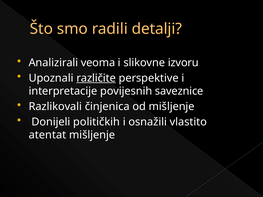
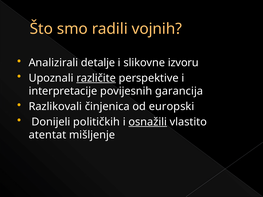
detalji: detalji -> vojnih (157, 29)
veoma: veoma -> detalje (98, 63)
saveznice: saveznice -> garancija (179, 91)
od mišljenje: mišljenje -> europski (172, 107)
osnažili underline: none -> present (148, 122)
